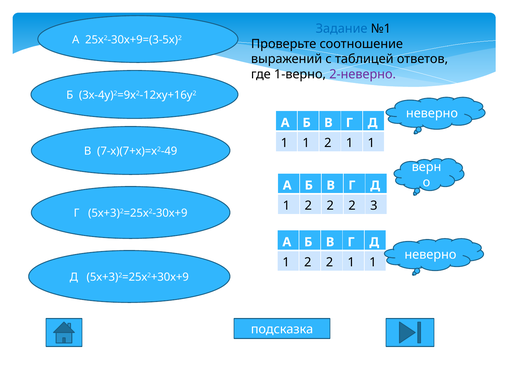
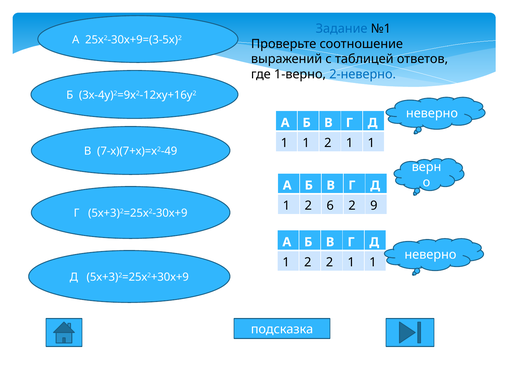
2-неверно colour: purple -> blue (363, 74)
2: 2 -> 6 (330, 206)
3: 3 -> 9 (374, 206)
